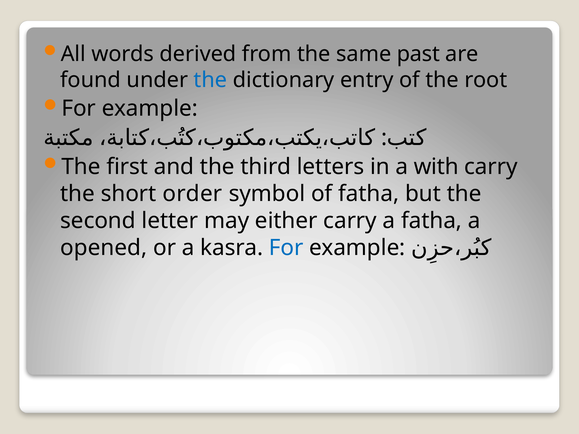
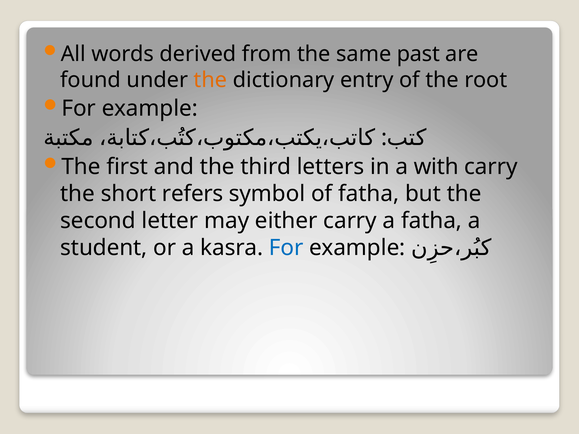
the colour: blue -> orange (210, 80)
order: order -> refers (193, 194)
opened: opened -> student (104, 248)
